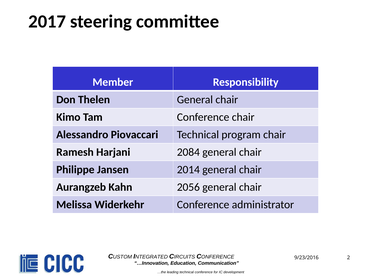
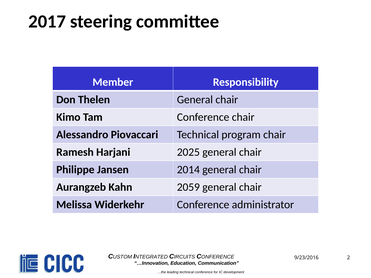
2084: 2084 -> 2025 (188, 152)
2056: 2056 -> 2059 (188, 187)
